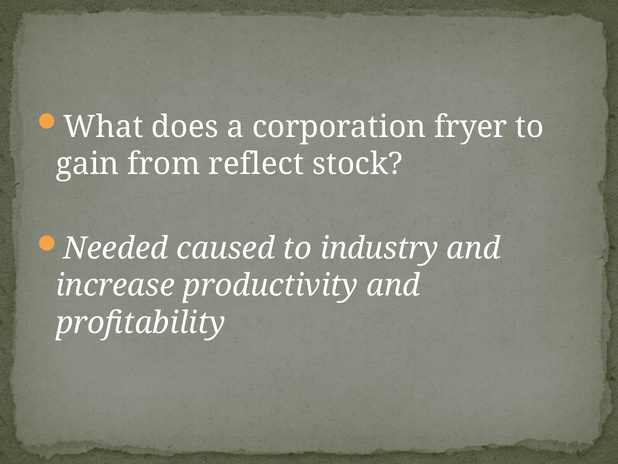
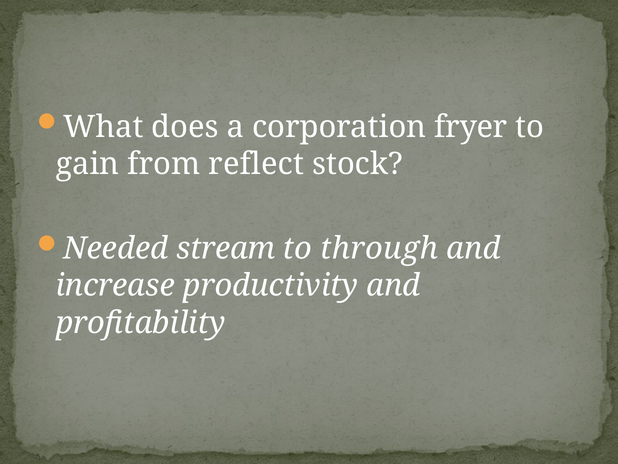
caused: caused -> stream (226, 248)
industry: industry -> through (379, 248)
